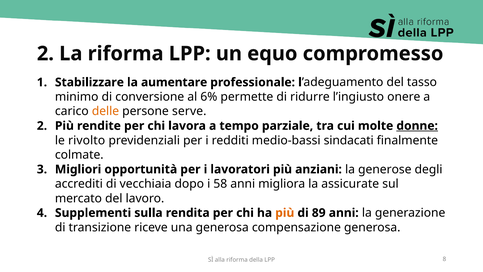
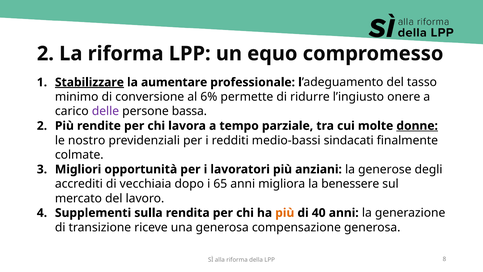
Stabilizzare underline: none -> present (89, 82)
delle colour: orange -> purple (105, 111)
serve: serve -> bassa (189, 111)
rivolto: rivolto -> nostro (87, 140)
58: 58 -> 65 (220, 184)
assicurate: assicurate -> benessere (350, 184)
89: 89 -> 40 (319, 213)
